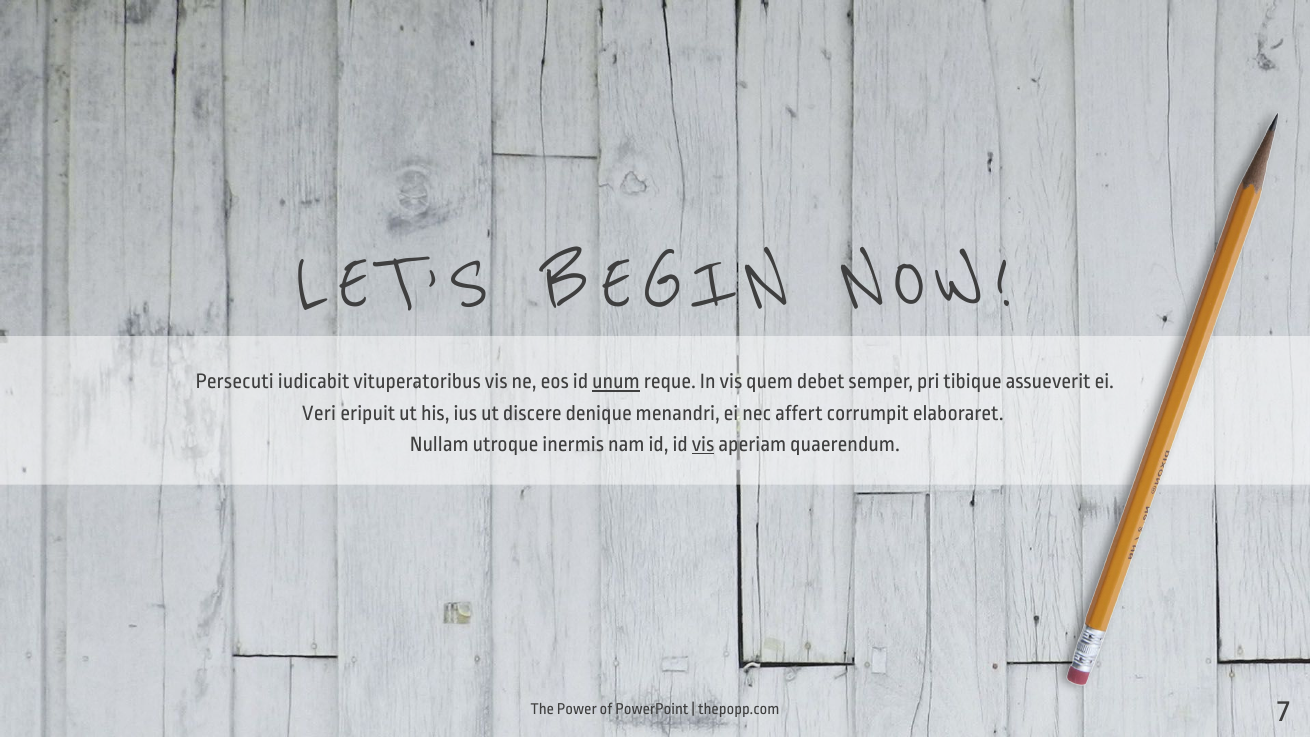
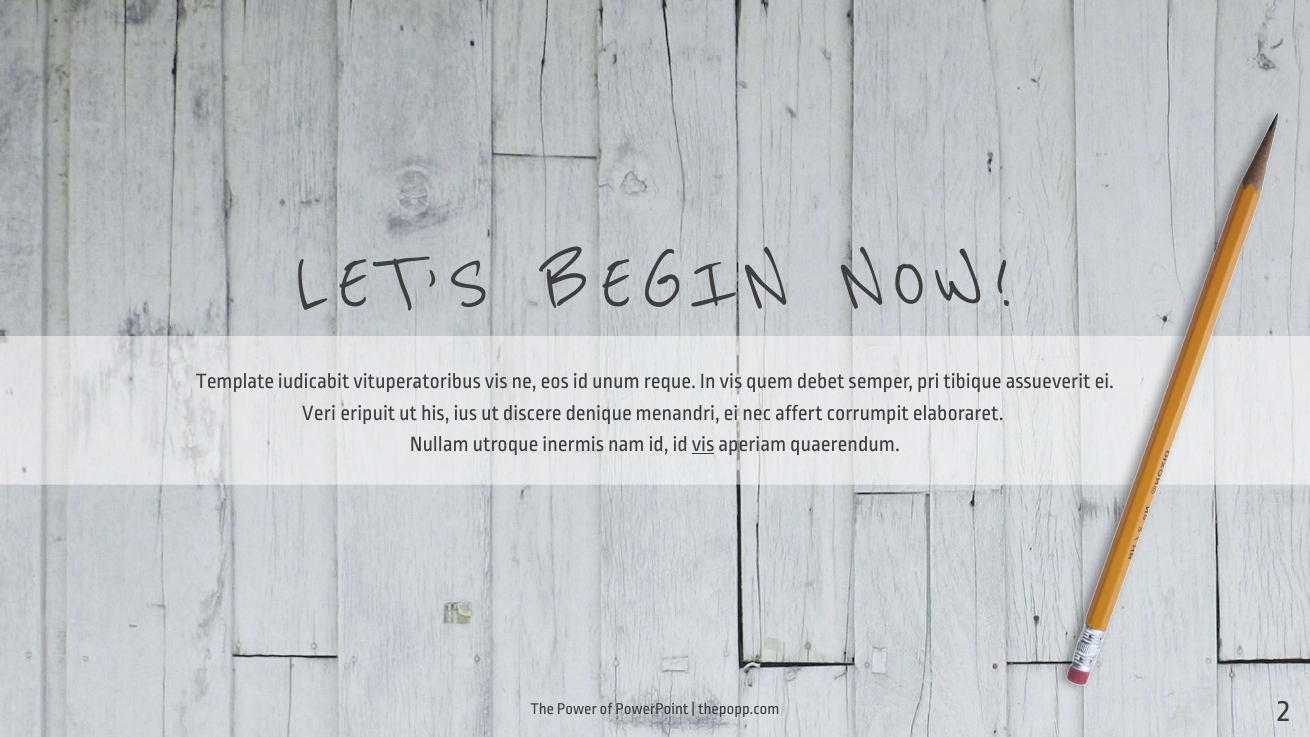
Persecuti: Persecuti -> Template (235, 381)
unum underline: present -> none (616, 381)
7: 7 -> 2 (1284, 710)
